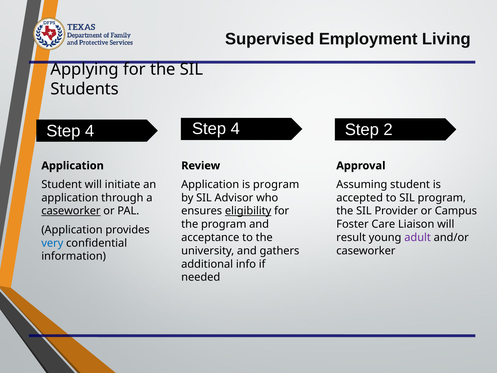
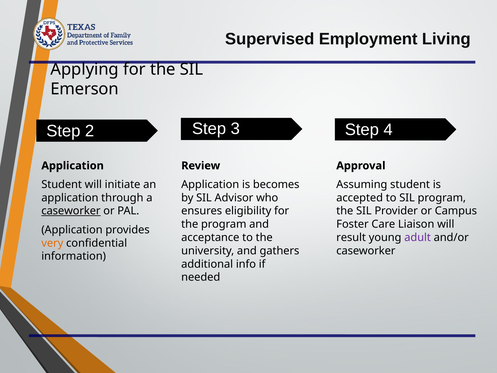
Students: Students -> Emerson (85, 89)
4: 4 -> 3 (235, 129)
2: 2 -> 4 (388, 130)
4: 4 -> 2 (90, 131)
is program: program -> becomes (276, 184)
eligibility underline: present -> none (248, 211)
very colour: blue -> orange (52, 243)
